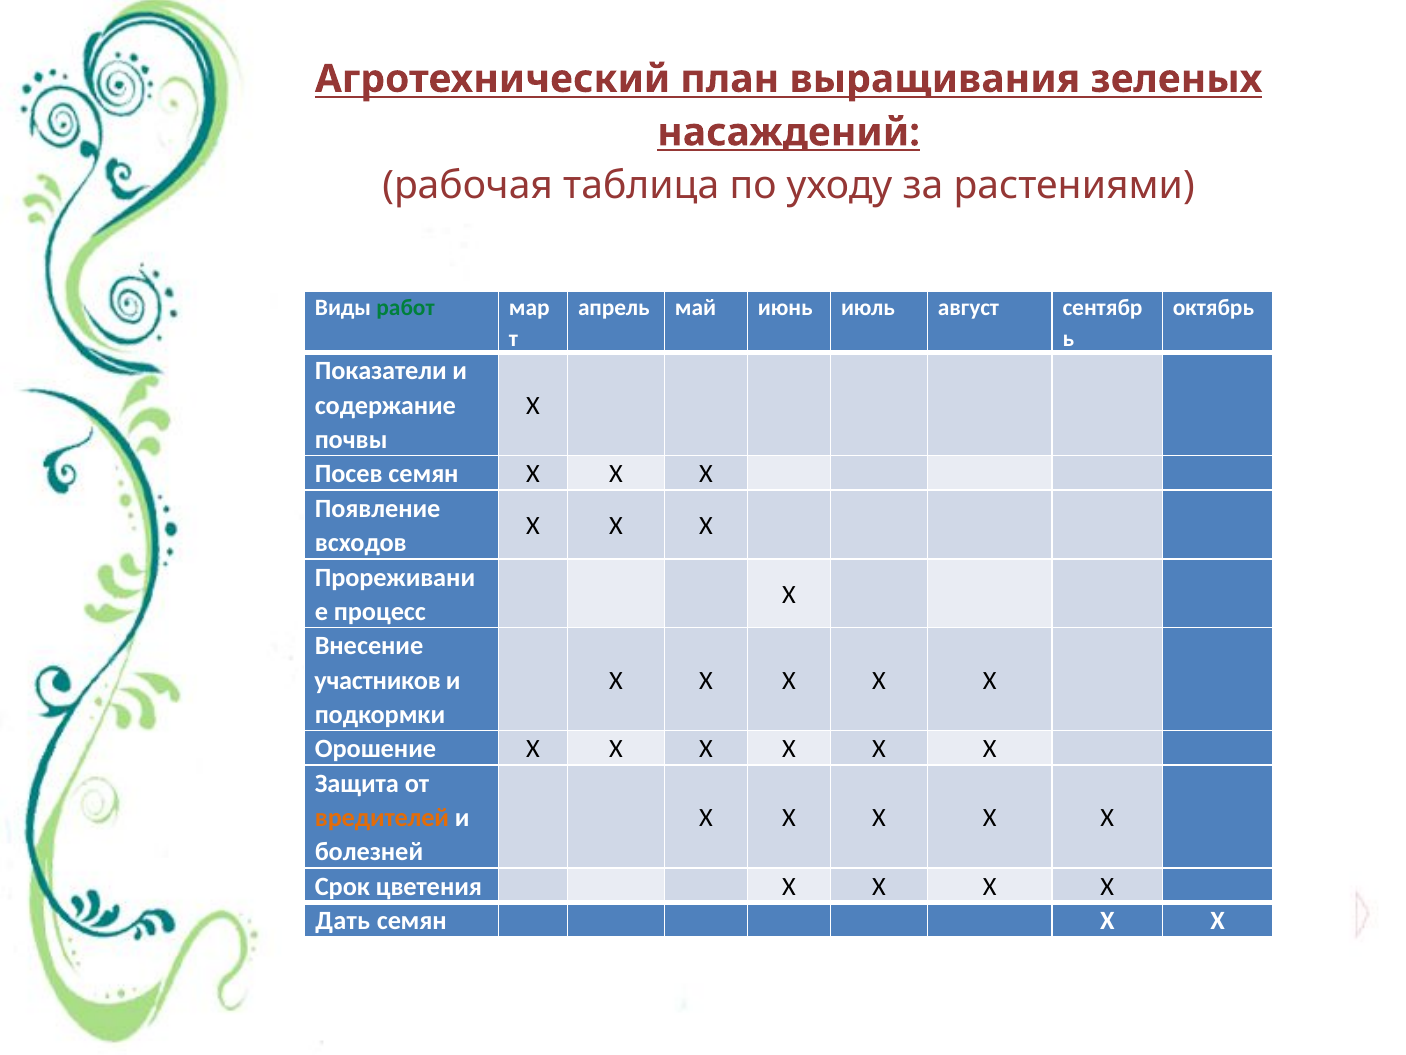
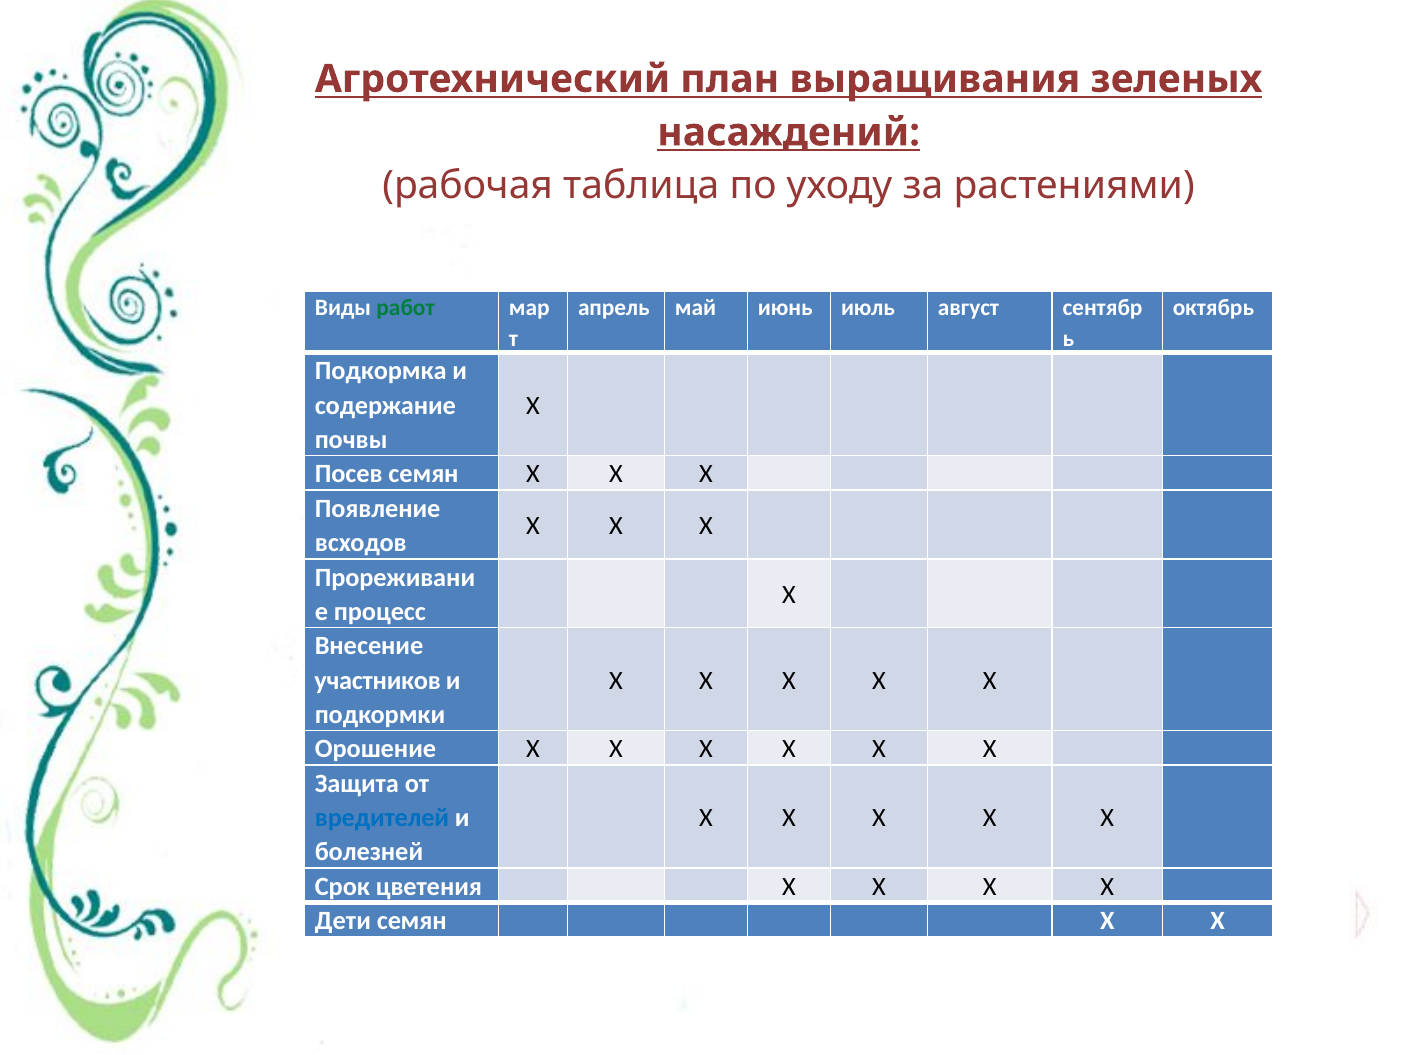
Показатели: Показатели -> Подкормка (381, 371)
вредителей colour: orange -> blue (382, 817)
Дать: Дать -> Дети (343, 921)
